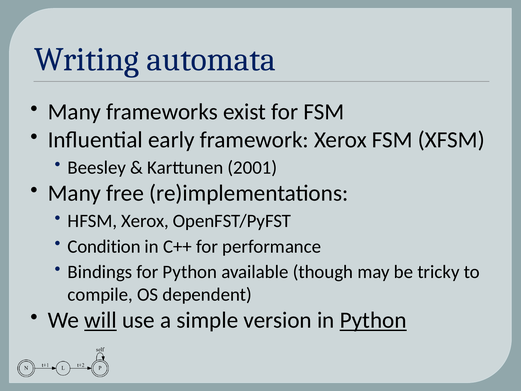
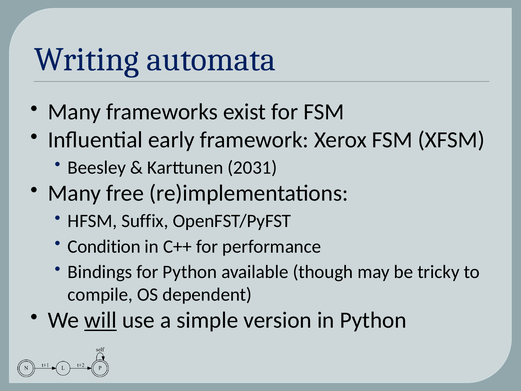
2001: 2001 -> 2031 (252, 168)
HFSM Xerox: Xerox -> Suffix (145, 221)
Python underline: present -> none (373, 320)
